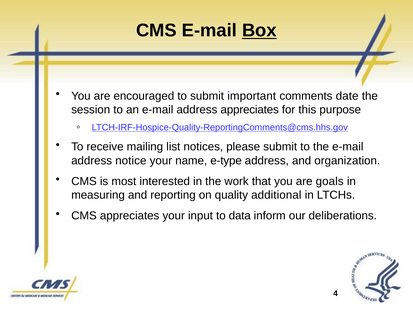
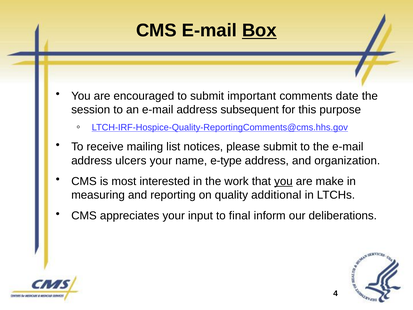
address appreciates: appreciates -> subsequent (250, 110)
notice: notice -> ulcers (131, 161)
you underline: none -> present (283, 181)
goals: goals -> make (330, 181)
data: data -> final (240, 216)
